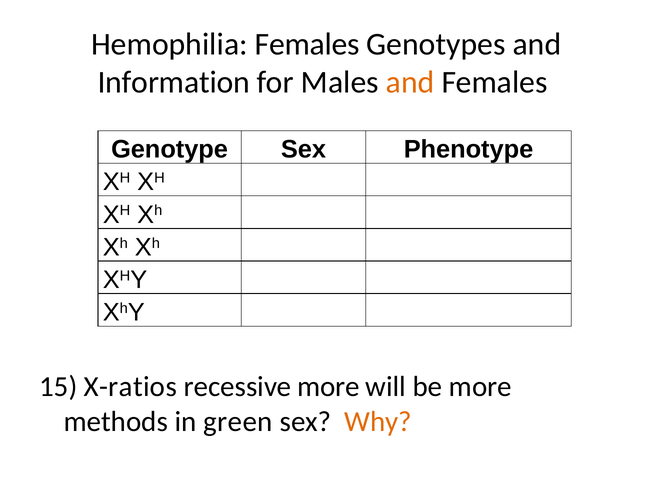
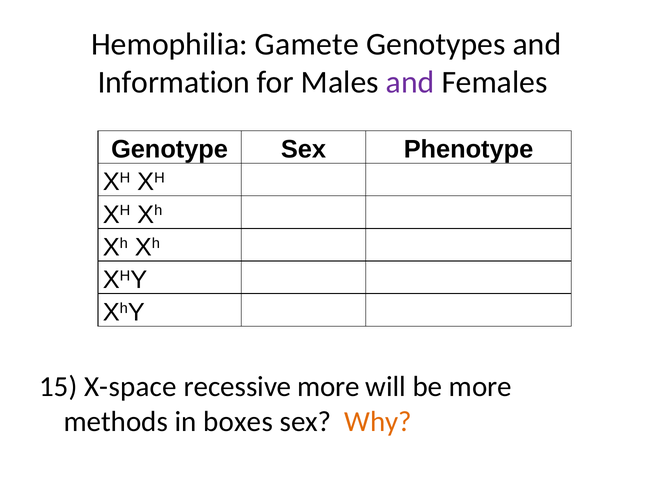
Hemophilia Females: Females -> Gamete (307, 44)
and colour: orange -> purple (410, 82)
X-ratios: X-ratios -> X-space (130, 386)
green: green -> boxes (238, 421)
